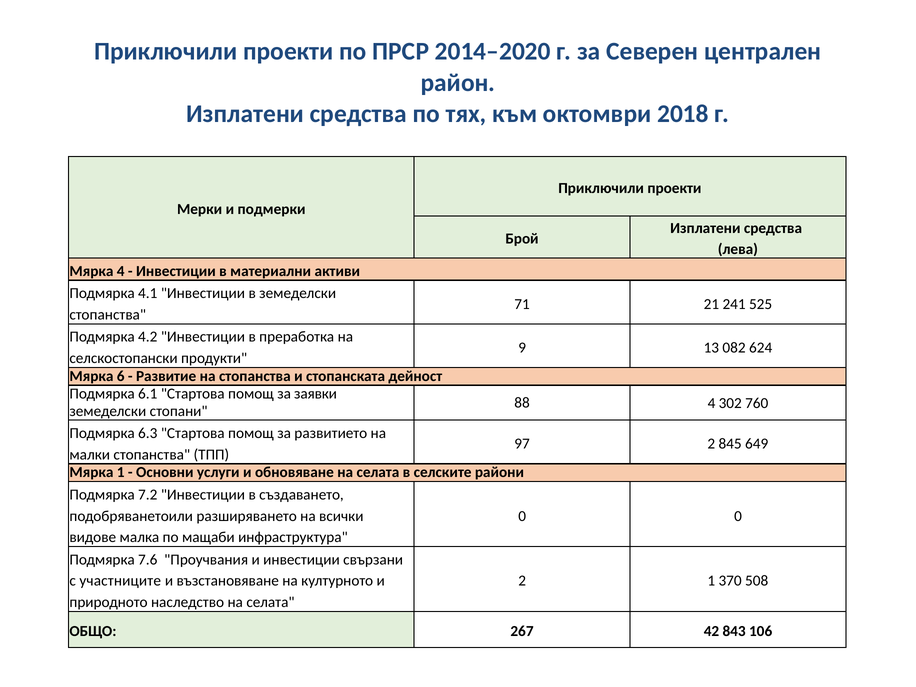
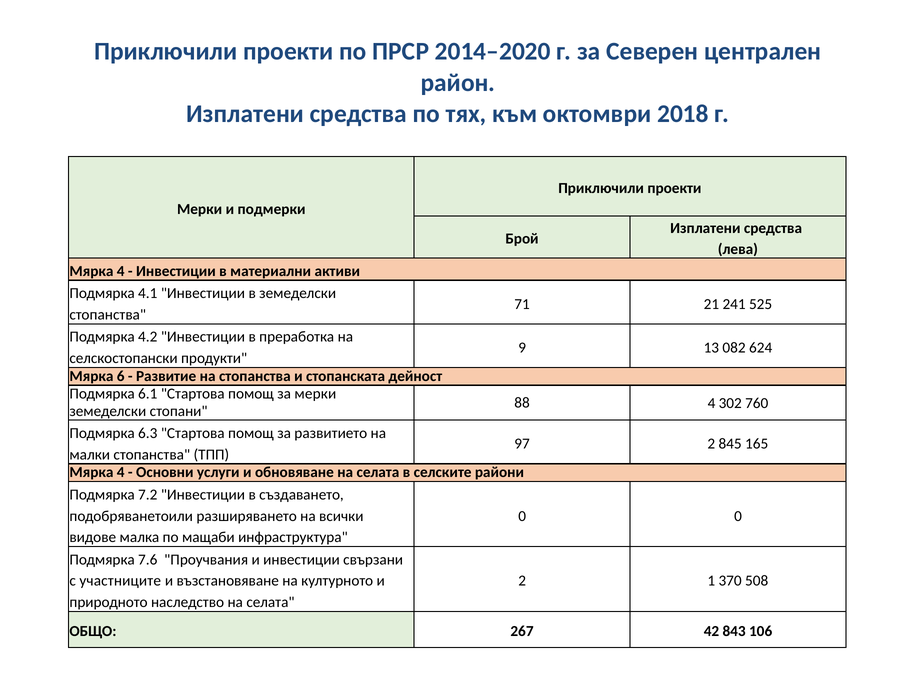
за заявки: заявки -> мерки (315, 394)
649: 649 -> 165 (757, 444)
1: 1 -> 4 (121, 472)
